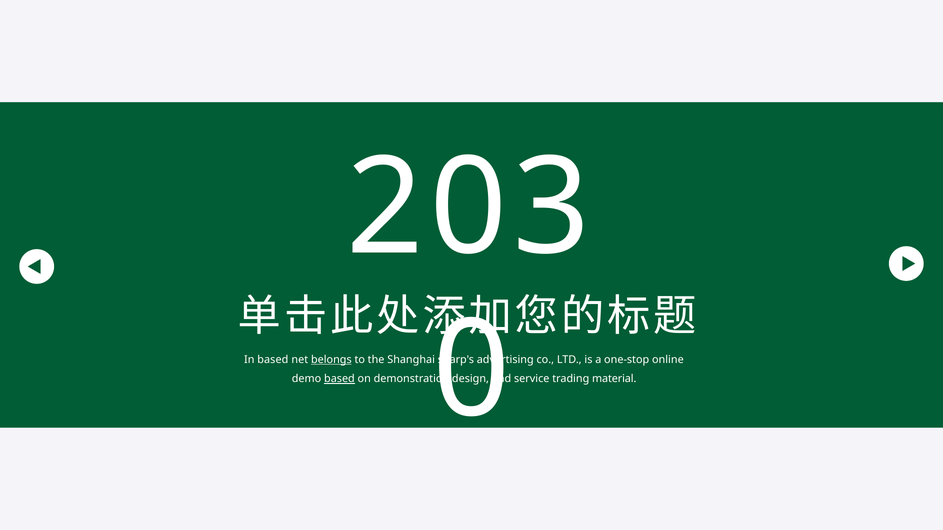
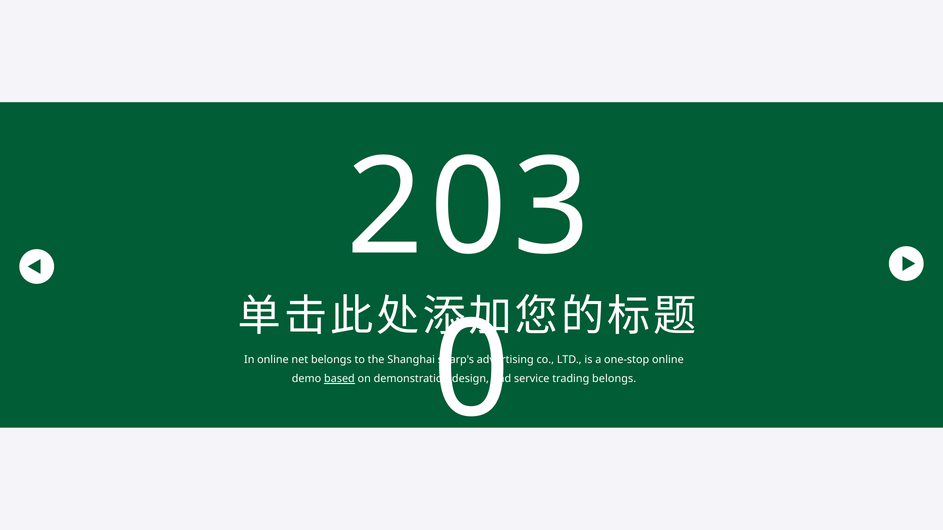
In based: based -> online (273, 360)
belongs underline: present -> none (331, 360)
trading material: material -> belongs (614, 379)
